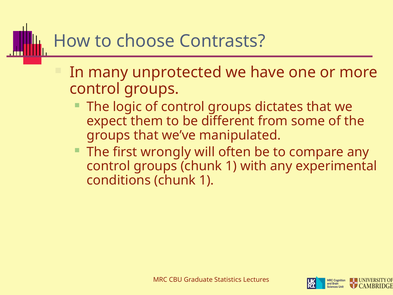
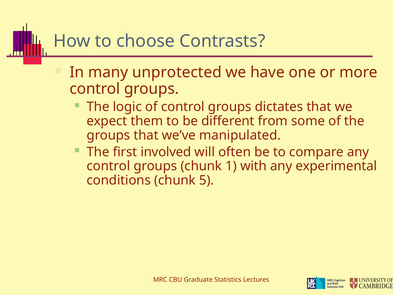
wrongly: wrongly -> involved (166, 152)
conditions chunk 1: 1 -> 5 (207, 180)
